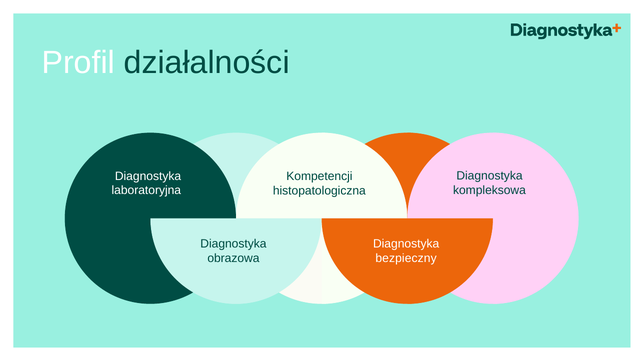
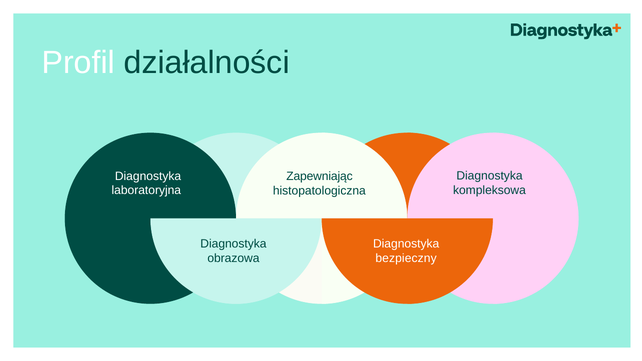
Kompetencji: Kompetencji -> Zapewniając (319, 176)
